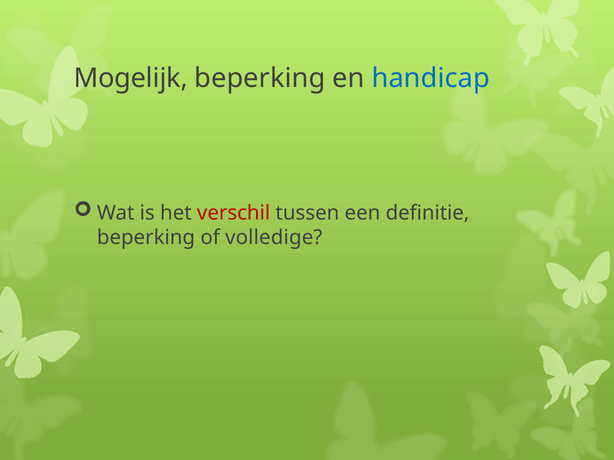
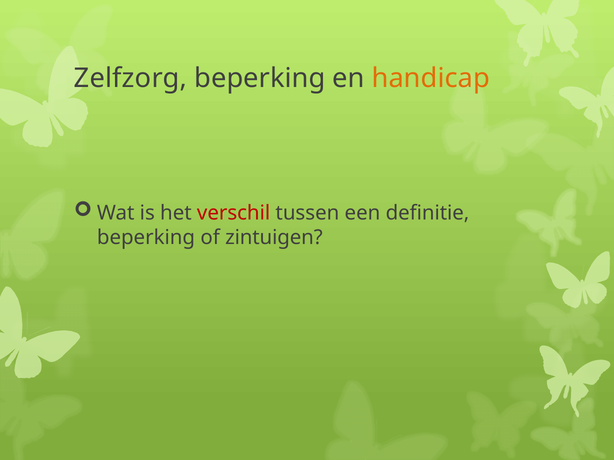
Mogelijk: Mogelijk -> Zelfzorg (131, 78)
handicap colour: blue -> orange (431, 78)
volledige: volledige -> zintuigen (274, 238)
